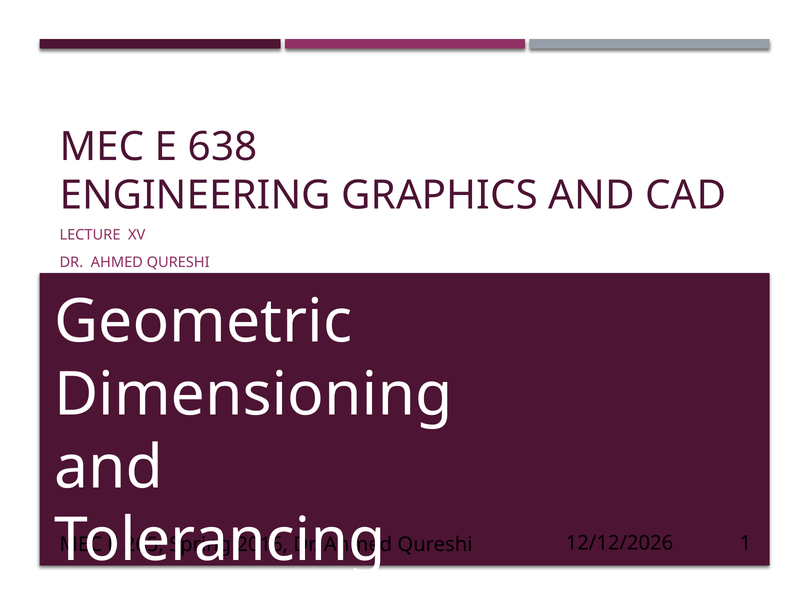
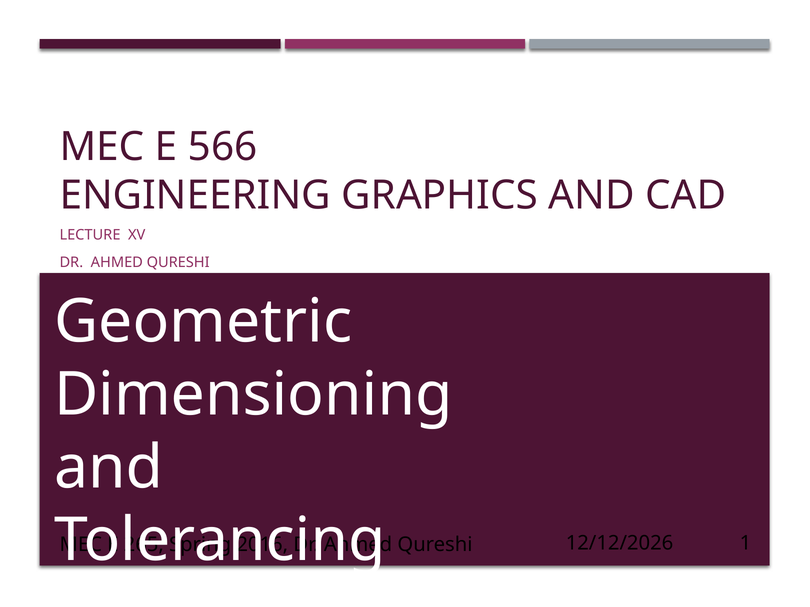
638: 638 -> 566 (223, 147)
